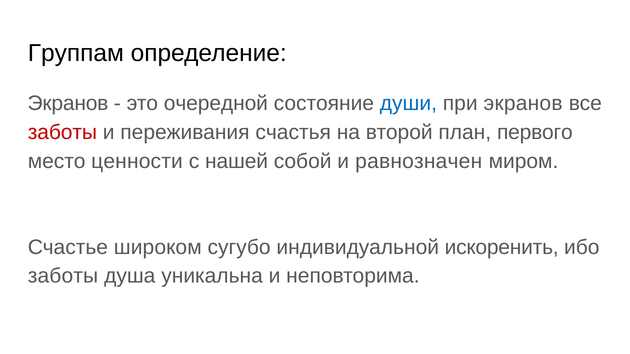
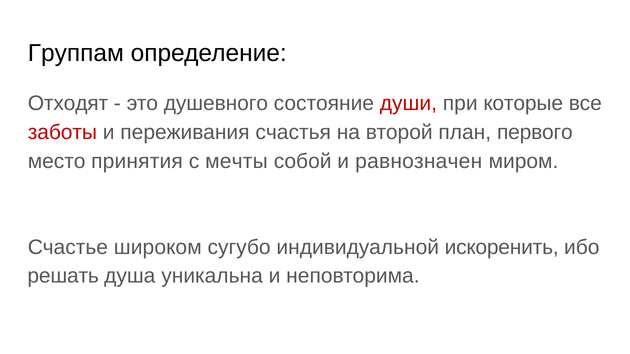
Экранов: Экранов -> Отходят (68, 104)
очередной: очередной -> душевного (216, 104)
души colour: blue -> red (408, 104)
при экранов: экранов -> которые (523, 104)
ценности: ценности -> принятия (137, 161)
нашей: нашей -> мечты (236, 161)
заботы: заботы -> решать (63, 276)
